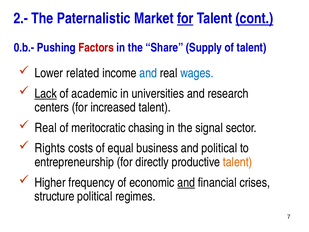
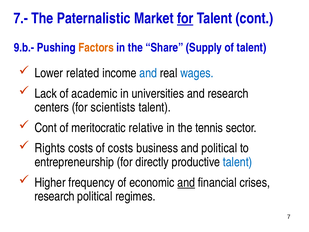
2.-: 2.- -> 7.- (21, 18)
cont underline: present -> none (254, 18)
0.b.-: 0.b.- -> 9.b.- (24, 48)
Factors colour: red -> orange (96, 48)
Lack underline: present -> none (46, 93)
increased: increased -> scientists (113, 107)
Real: Real -> Cont (46, 128)
chasing: chasing -> relative (146, 128)
signal: signal -> tennis (209, 128)
of equal: equal -> costs (121, 148)
talent colour: orange -> blue (238, 162)
structure: structure -> research (54, 196)
